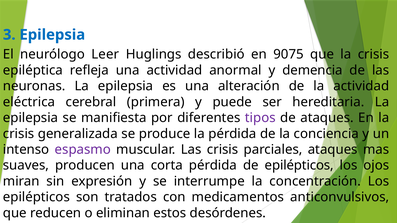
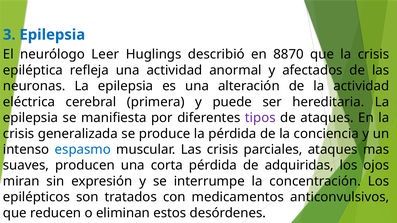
9075: 9075 -> 8870 (289, 54)
demencia: demencia -> afectados (312, 70)
espasmo colour: purple -> blue (83, 150)
de epilépticos: epilépticos -> adquiridas (299, 166)
